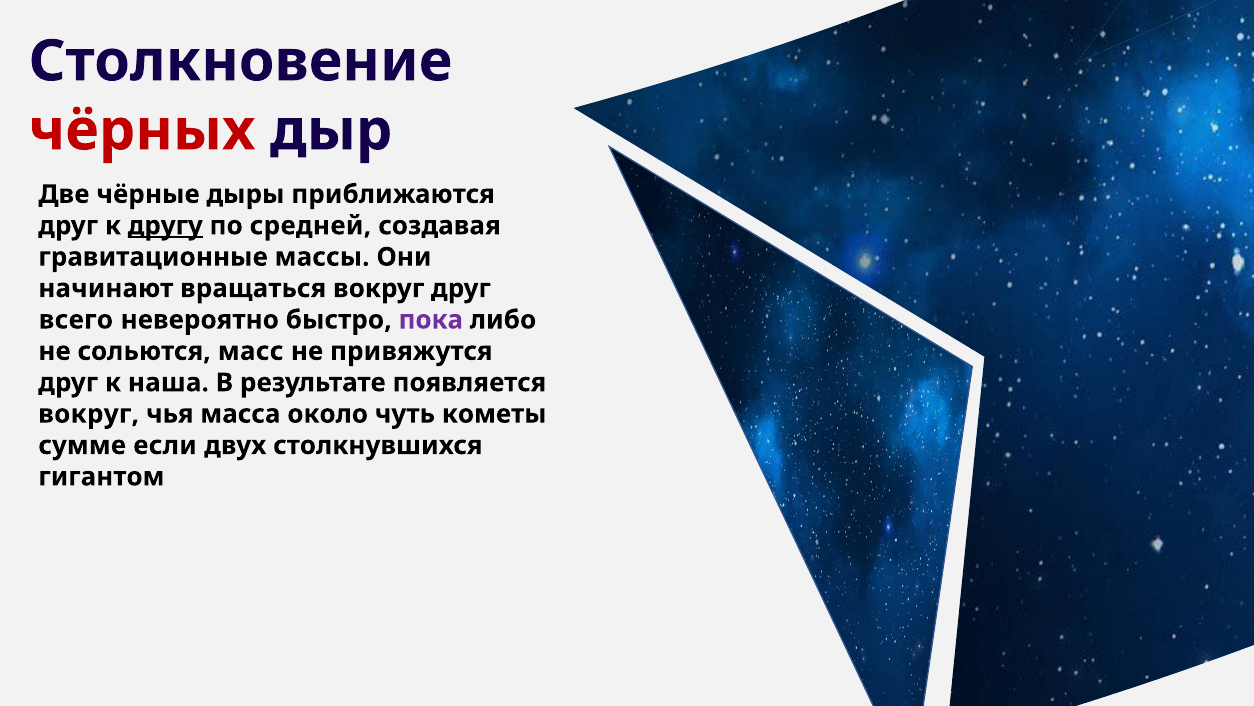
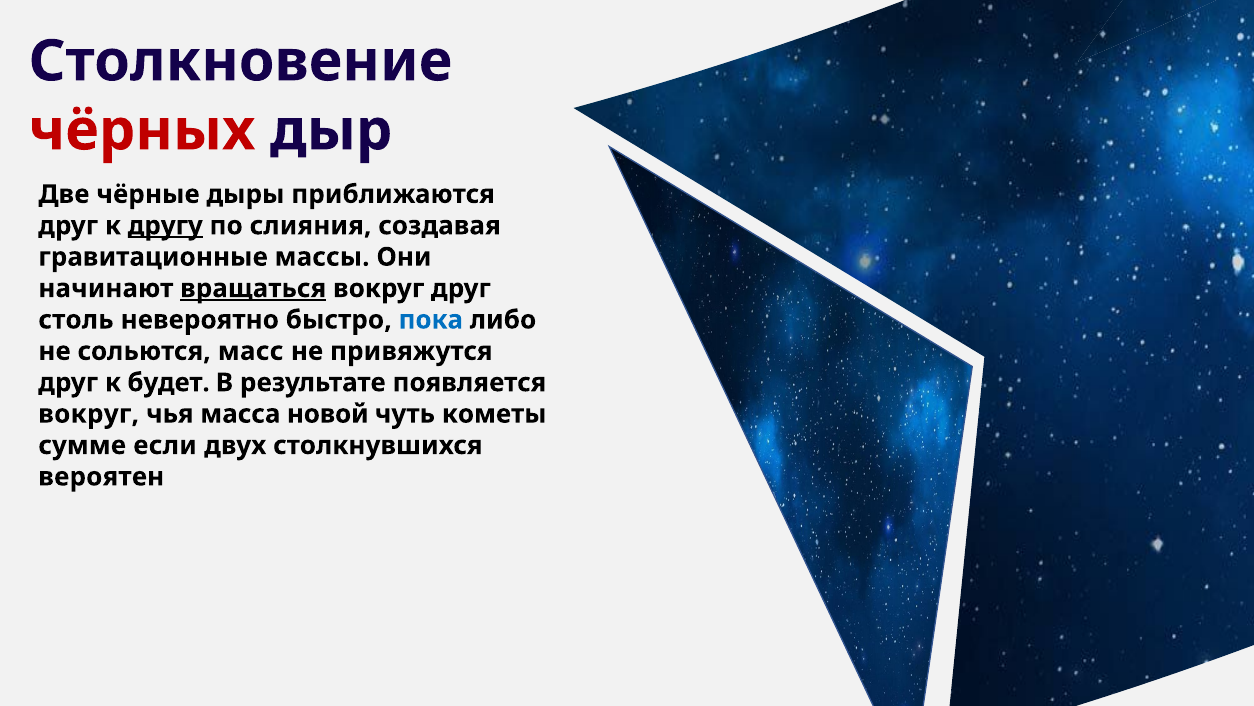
средней: средней -> слияния (310, 225)
вращаться underline: none -> present (253, 288)
всего: всего -> столь (76, 320)
пока colour: purple -> blue (431, 320)
наша: наша -> будет (169, 382)
около: около -> новой (328, 414)
гигантом: гигантом -> вероятен (101, 476)
